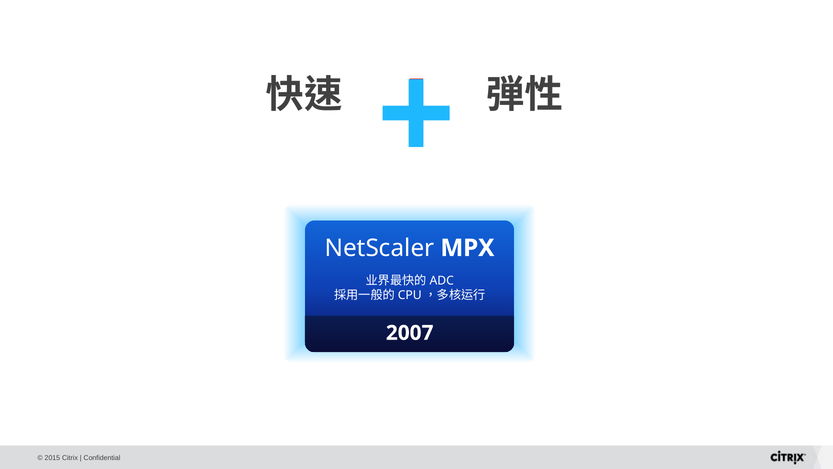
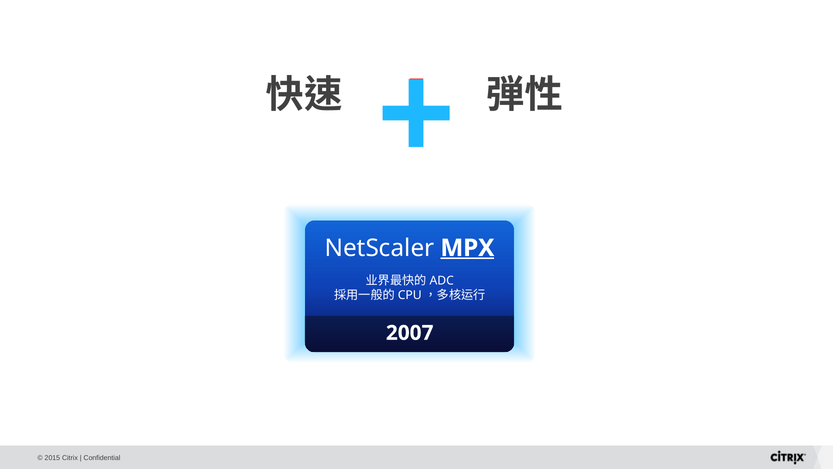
MPX underline: none -> present (467, 248)
